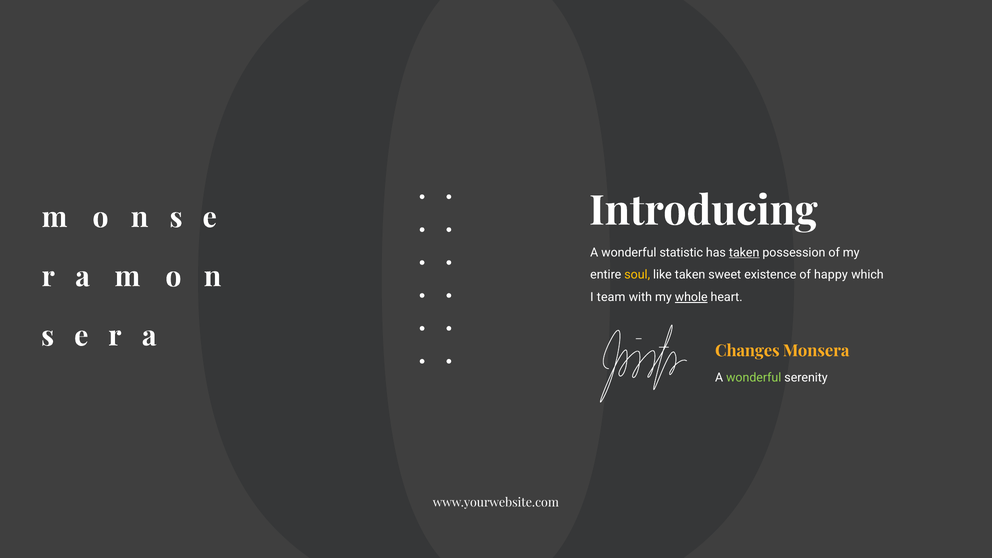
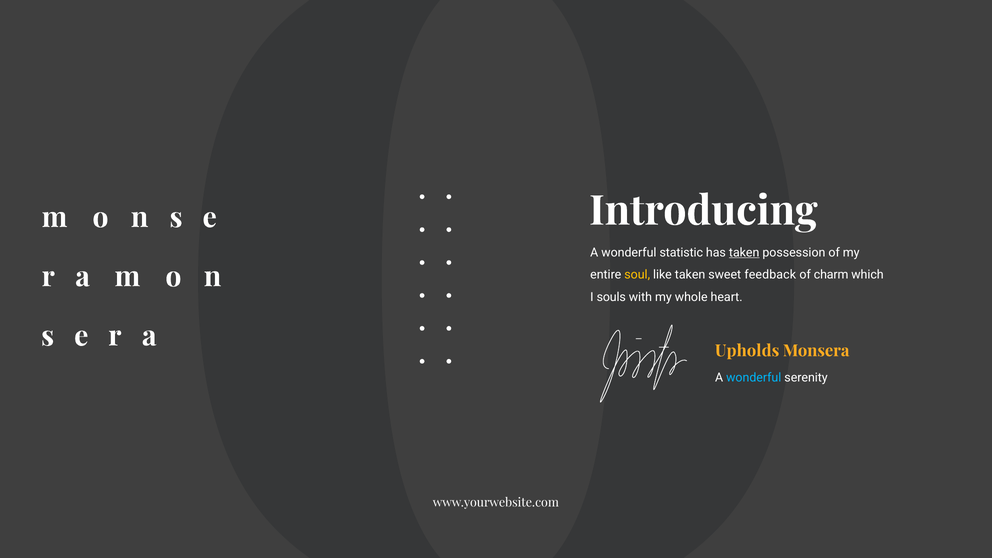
existence: existence -> feedback (770, 275)
happy: happy -> charm (831, 275)
team: team -> souls (611, 297)
whole underline: present -> none (691, 297)
Changes: Changes -> Upholds (747, 351)
wonderful colour: light green -> light blue (754, 377)
